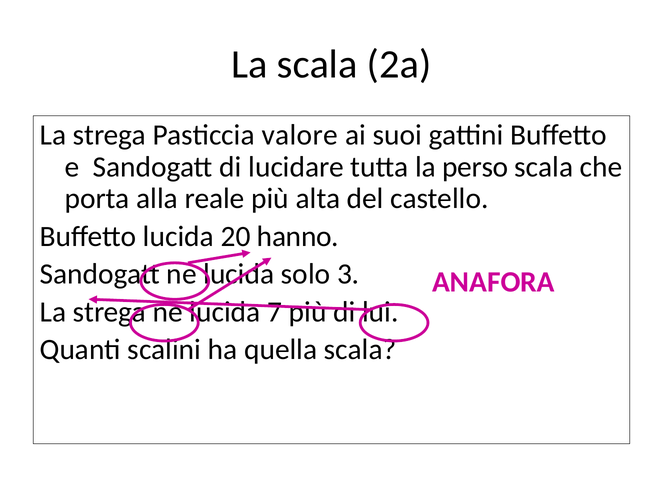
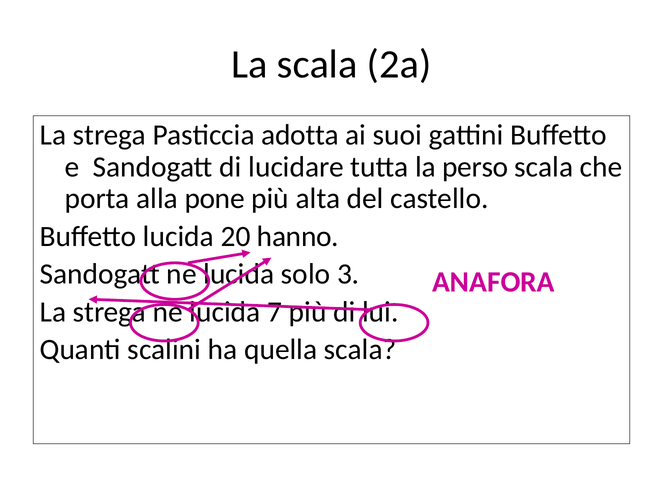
valore: valore -> adotta (300, 135)
reale: reale -> pone (215, 199)
